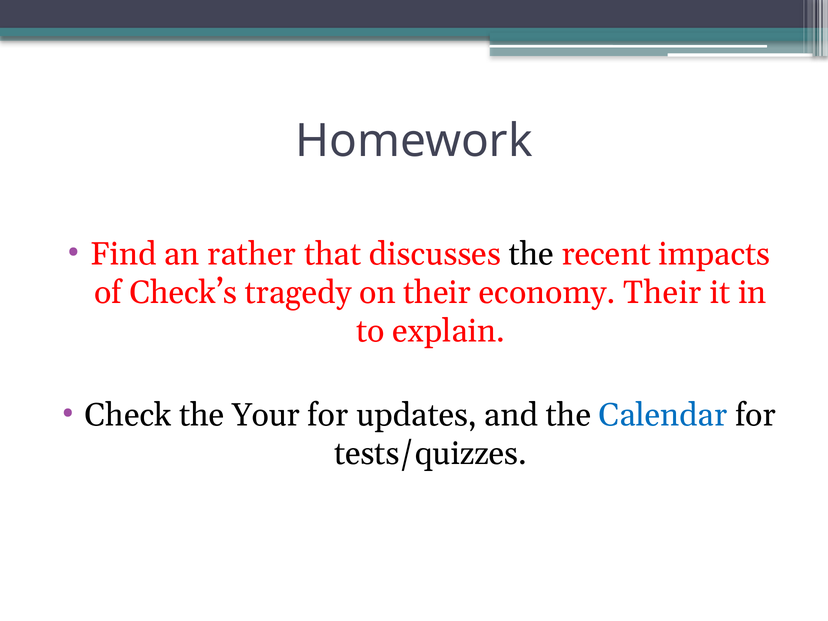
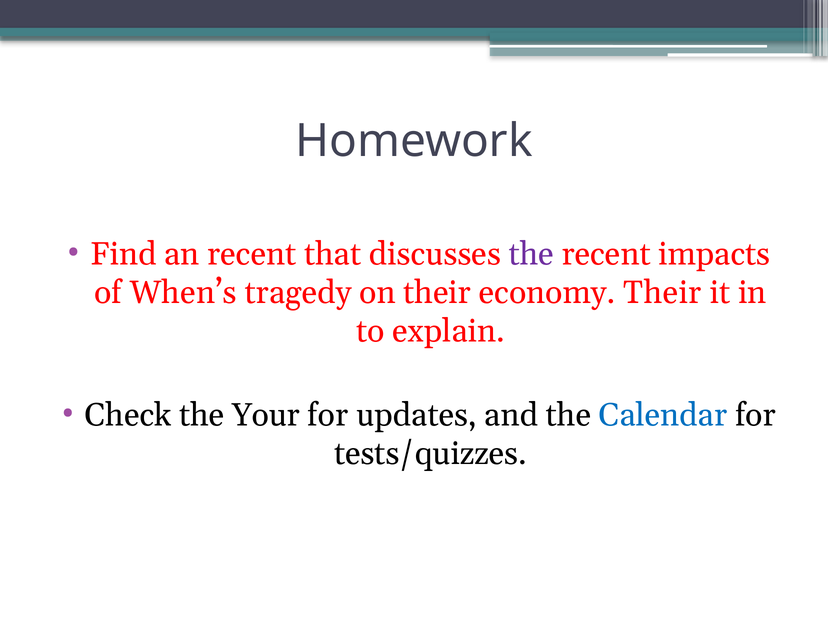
an rather: rather -> recent (252, 254)
the colour: black -> purple (531, 254)
Check’s: Check’s -> When’s (183, 292)
